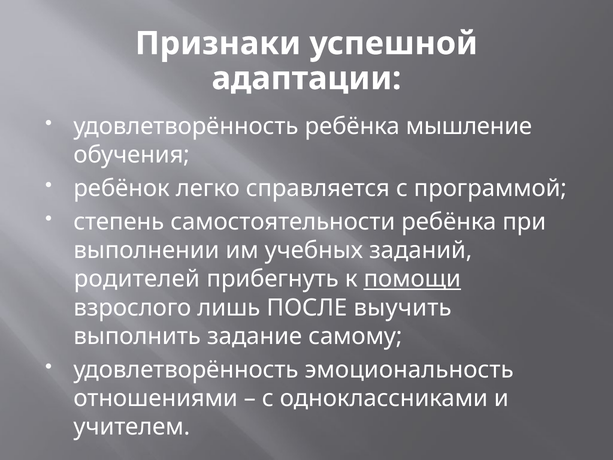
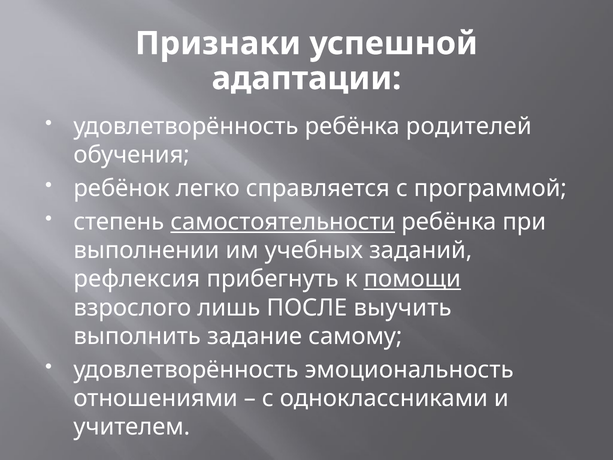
мышление: мышление -> родителей (469, 126)
самостоятельности underline: none -> present (283, 222)
родителей: родителей -> рефлексия (137, 279)
